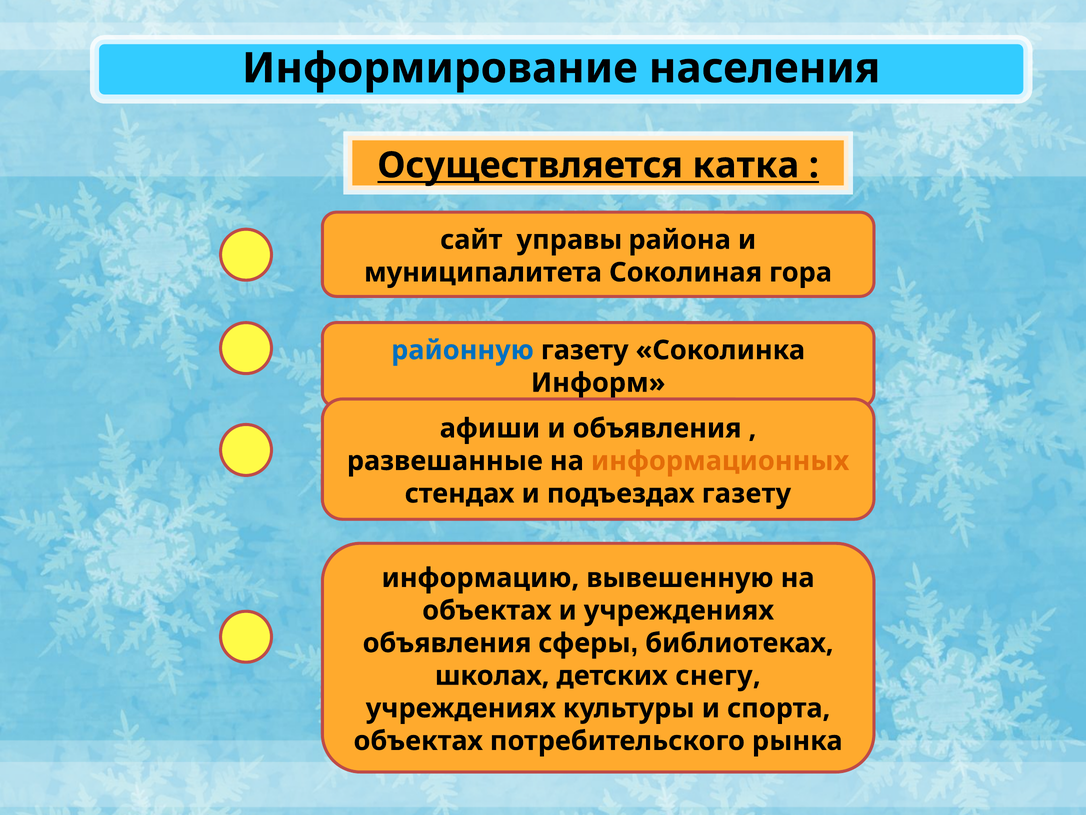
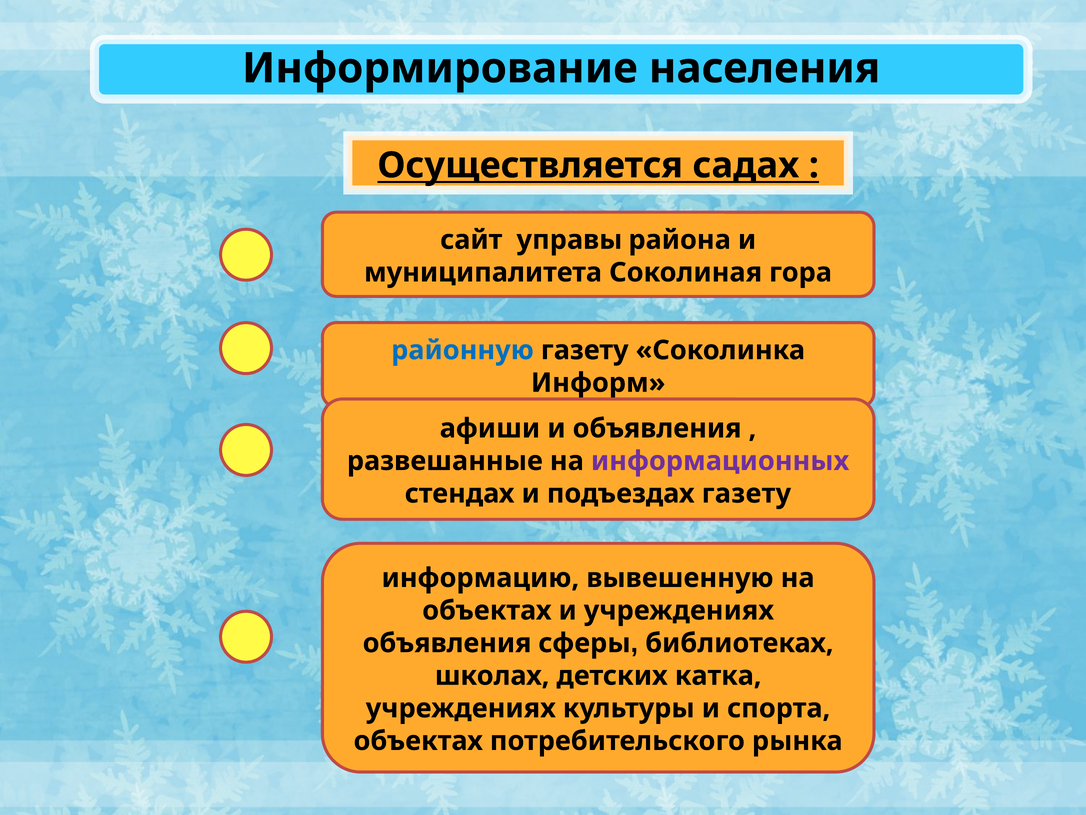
катка: катка -> садах (746, 165)
информационных colour: orange -> purple (720, 461)
снегу: снегу -> катка (718, 675)
